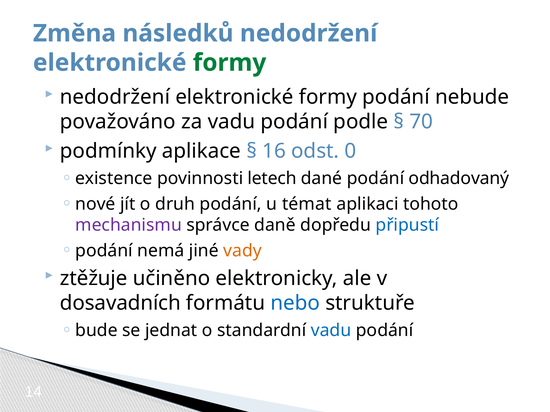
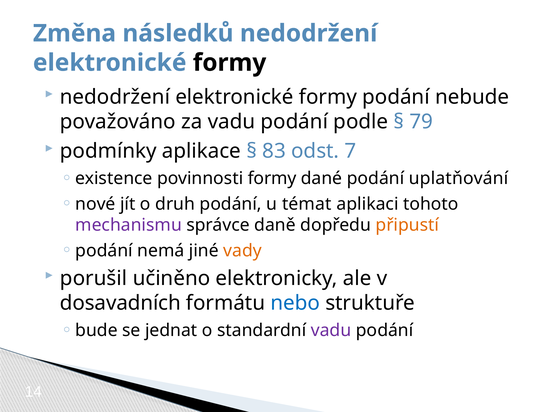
formy colour: green -> black (230, 63)
70: 70 -> 79 (421, 122)
16: 16 -> 83 (274, 151)
0: 0 -> 7 (350, 151)
povinnosti letech: letech -> formy (272, 179)
odhadovaný: odhadovaný -> uplatňování (459, 179)
připustí colour: blue -> orange (407, 225)
ztěžuje: ztěžuje -> porušil (94, 279)
vadu colour: blue -> purple (331, 331)
